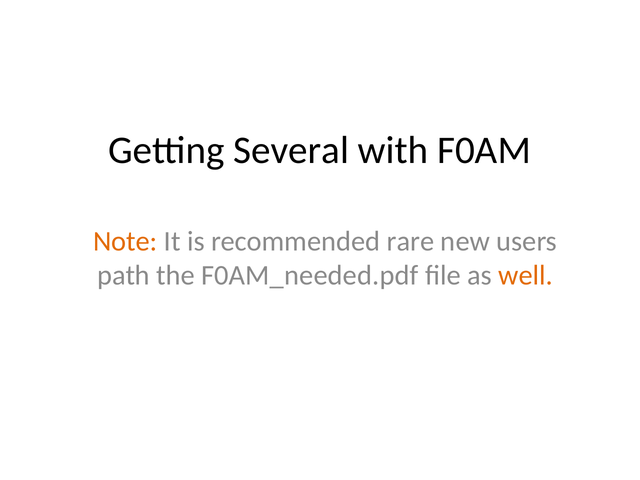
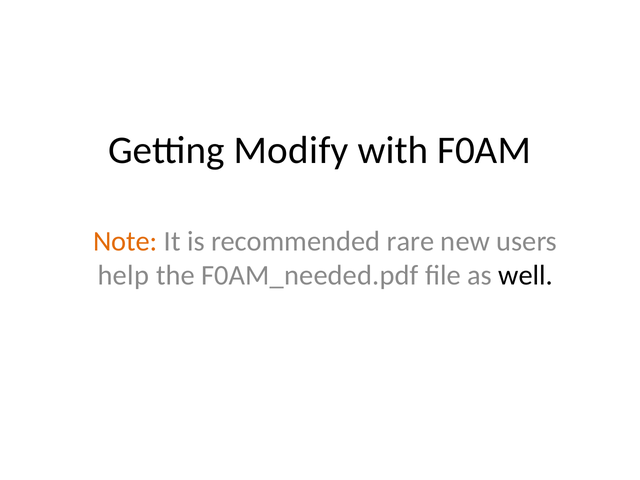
Several: Several -> Modify (291, 150)
path: path -> help (123, 275)
well colour: orange -> black (526, 275)
